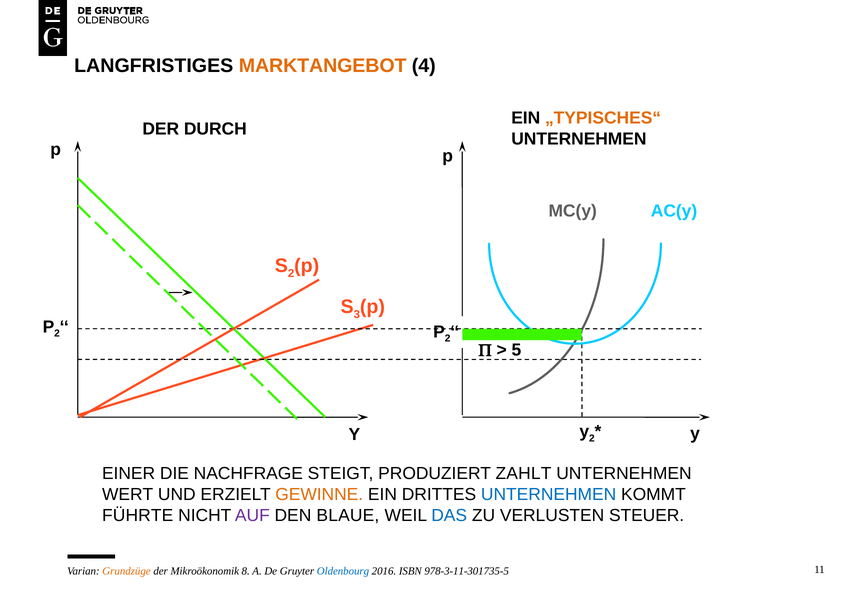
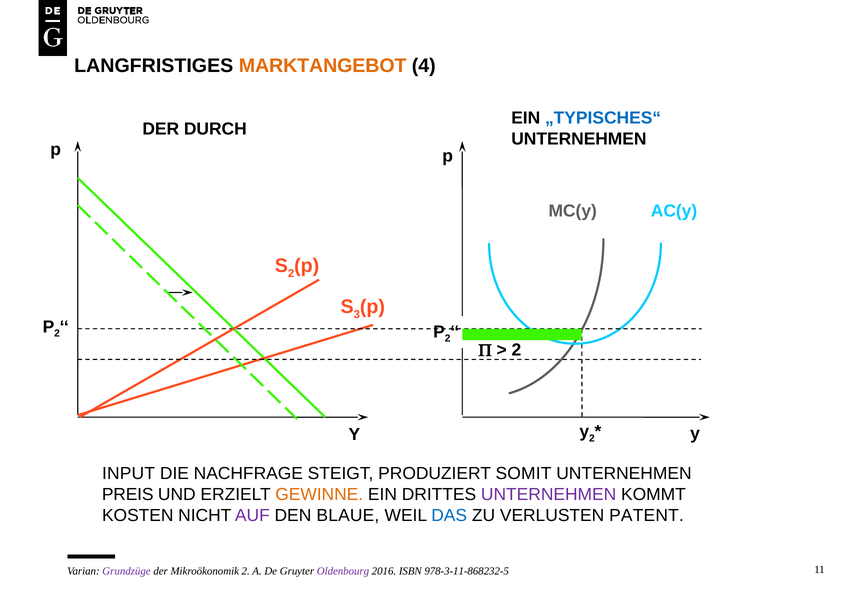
„TYPISCHES“ colour: orange -> blue (603, 118)
5: 5 -> 2 (516, 350)
EINER: EINER -> INPUT (128, 474)
ZAHLT: ZAHLT -> SOMIT (523, 474)
WERT: WERT -> PREIS (128, 495)
UNTERNEHMEN colour: blue -> purple (549, 495)
FÜHRTE: FÜHRTE -> KOSTEN (138, 516)
STEUER: STEUER -> PATENT (647, 516)
Grundzüge colour: orange -> purple (127, 572)
Mikroökonomik 8: 8 -> 2 (246, 572)
Oldenbourg colour: blue -> purple (343, 572)
978-3-11-301735-5: 978-3-11-301735-5 -> 978-3-11-868232-5 (467, 572)
